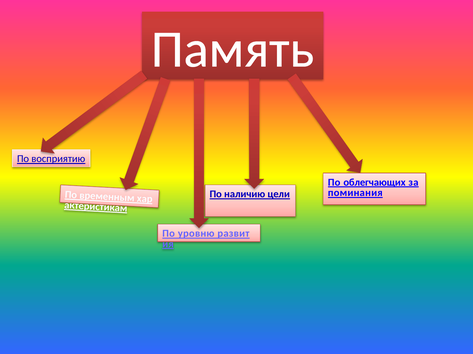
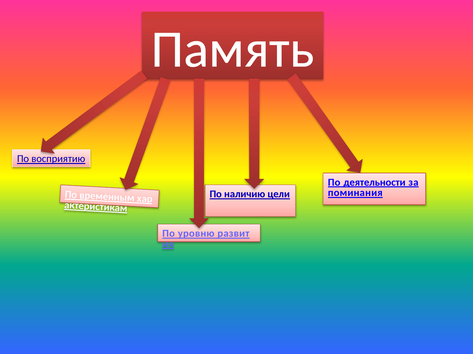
облегчающих: облегчающих -> деятельности (374, 183)
